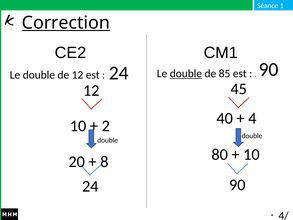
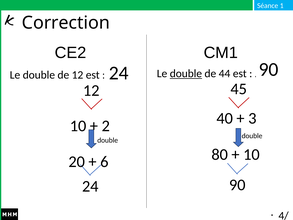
Correction underline: present -> none (66, 23)
85: 85 -> 44 (225, 74)
4: 4 -> 3 (252, 118)
8: 8 -> 6 (104, 162)
